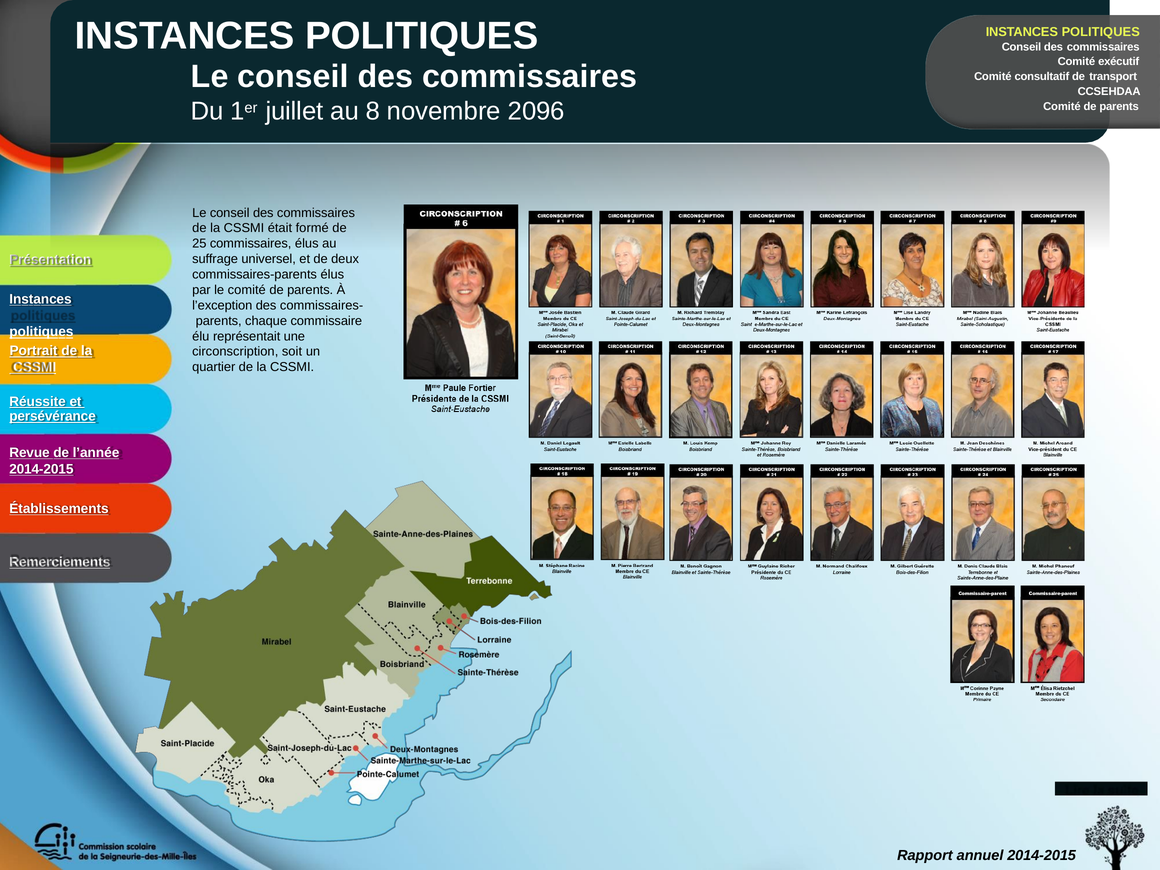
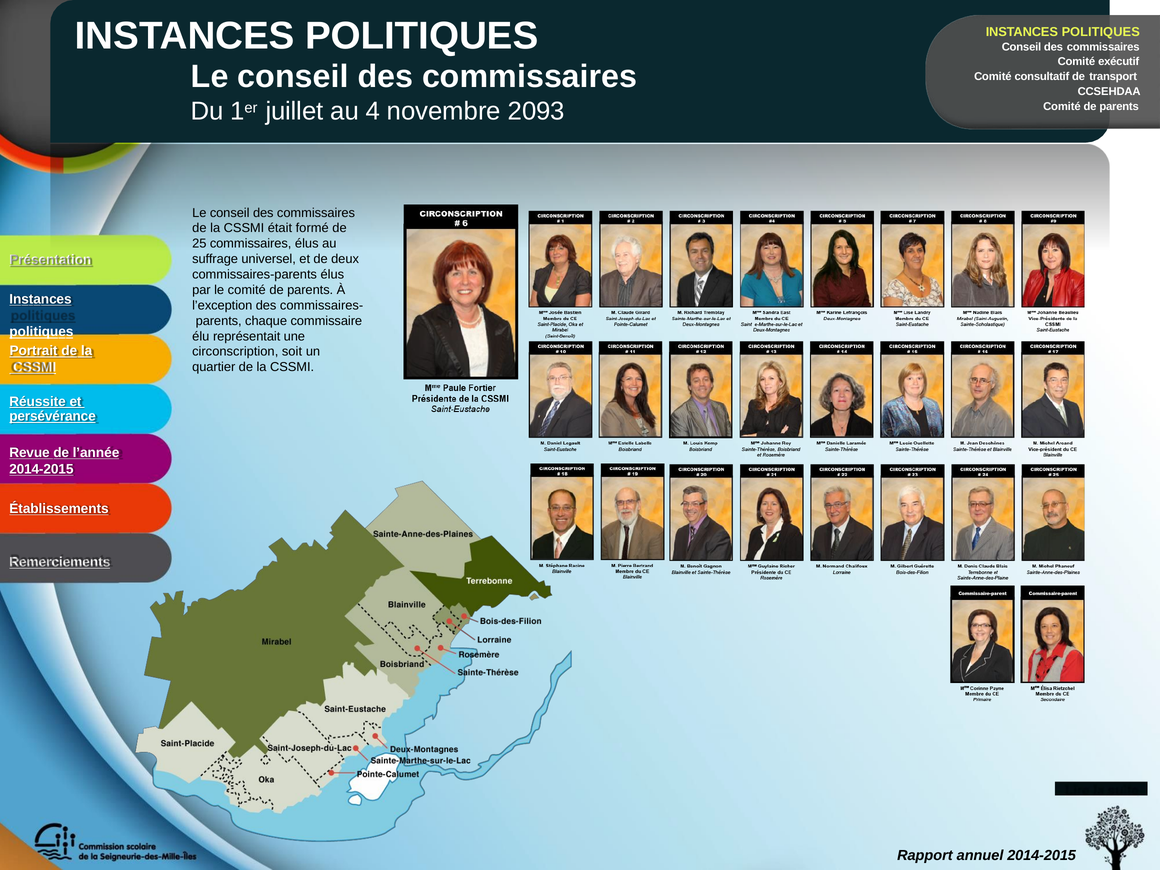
8: 8 -> 4 (373, 111)
2096: 2096 -> 2093 (536, 111)
